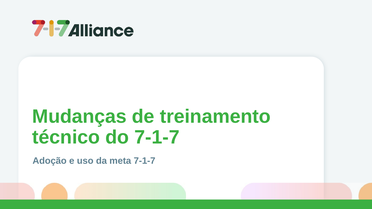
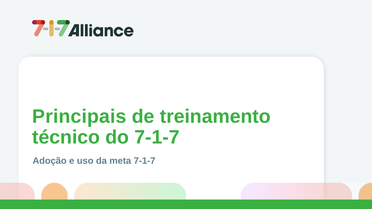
Mudanças: Mudanças -> Principais (79, 117)
